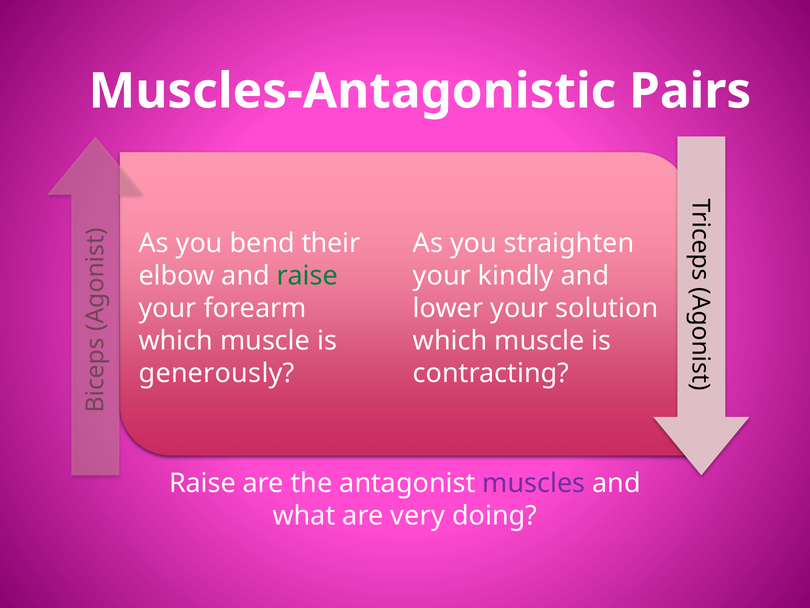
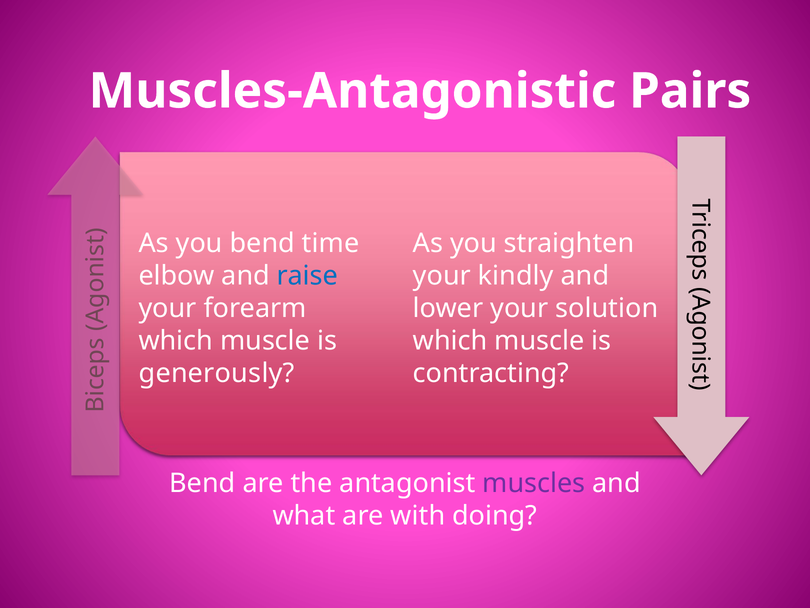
their: their -> time (331, 243)
raise colour: green -> blue (307, 276)
Raise: Raise -> Bend (202, 483)
very: very -> with (418, 515)
